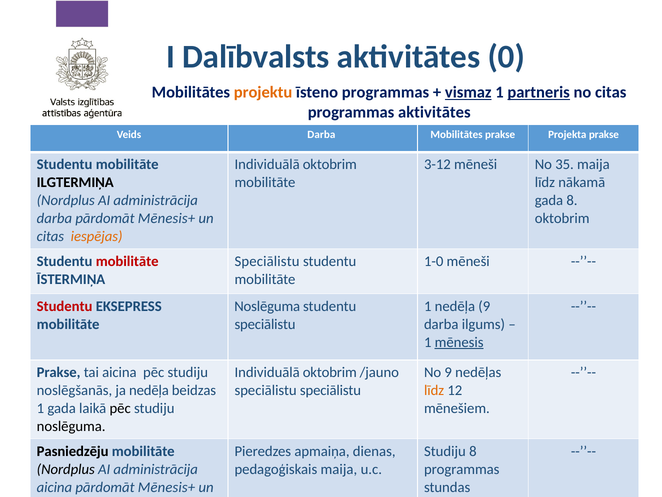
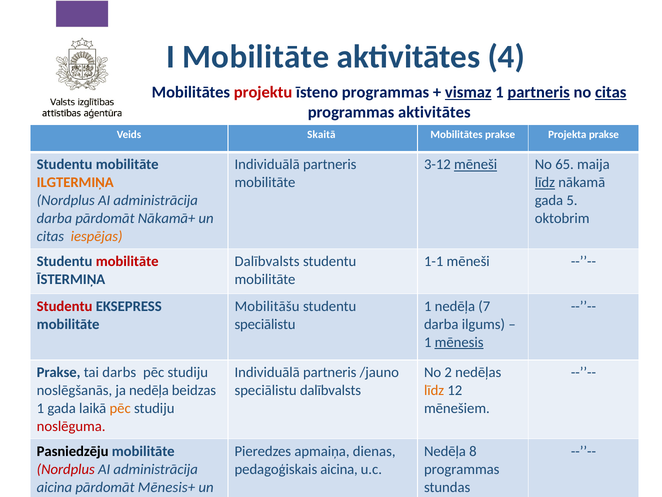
I Dalībvalsts: Dalībvalsts -> Mobilitāte (256, 57)
0: 0 -> 4 (506, 57)
projektu colour: orange -> red (263, 92)
citas underline: none -> present (611, 92)
Veids Darba: Darba -> Skaitā (321, 135)
oktobrim: oktobrim -> partneris (330, 164)
mēneši underline: none -> present (476, 164)
35: 35 -> 65 (565, 164)
ILGTERMIŅA colour: black -> orange (75, 182)
līdz underline: none -> present (545, 182)
gada 8: 8 -> 5 (572, 200)
Mēnesis+: Mēnesis+ -> Nākamā+ (167, 218)
Speciālistu: Speciālistu -> Dalībvalsts (267, 261)
1-0: 1-0 -> 1-1 (434, 261)
Noslēguma: Noslēguma -> Mobilitāšu (267, 306)
nedēļa 9: 9 -> 7 (484, 306)
tai aicina: aicina -> darbs (119, 372)
oktobrim: oktobrim -> partneris (330, 372)
No 9: 9 -> 2 (448, 372)
speciālistu speciālistu: speciālistu -> dalībvalsts (330, 390)
pēc colour: black -> orange (120, 408)
noslēguma colour: black -> red (71, 426)
Studiju: Studiju -> Nedēļa (445, 451)
Nordplus colour: black -> red (66, 469)
pedagoģiskais maija: maija -> aicina (339, 469)
